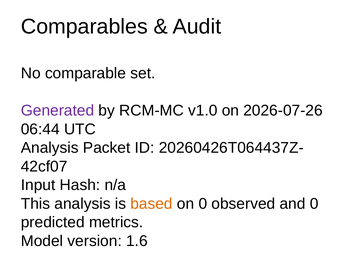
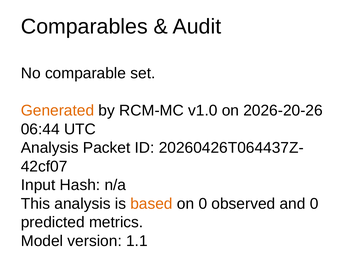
Generated colour: purple -> orange (58, 110)
2026-07-26: 2026-07-26 -> 2026-20-26 (283, 110)
1.6: 1.6 -> 1.1 (137, 241)
